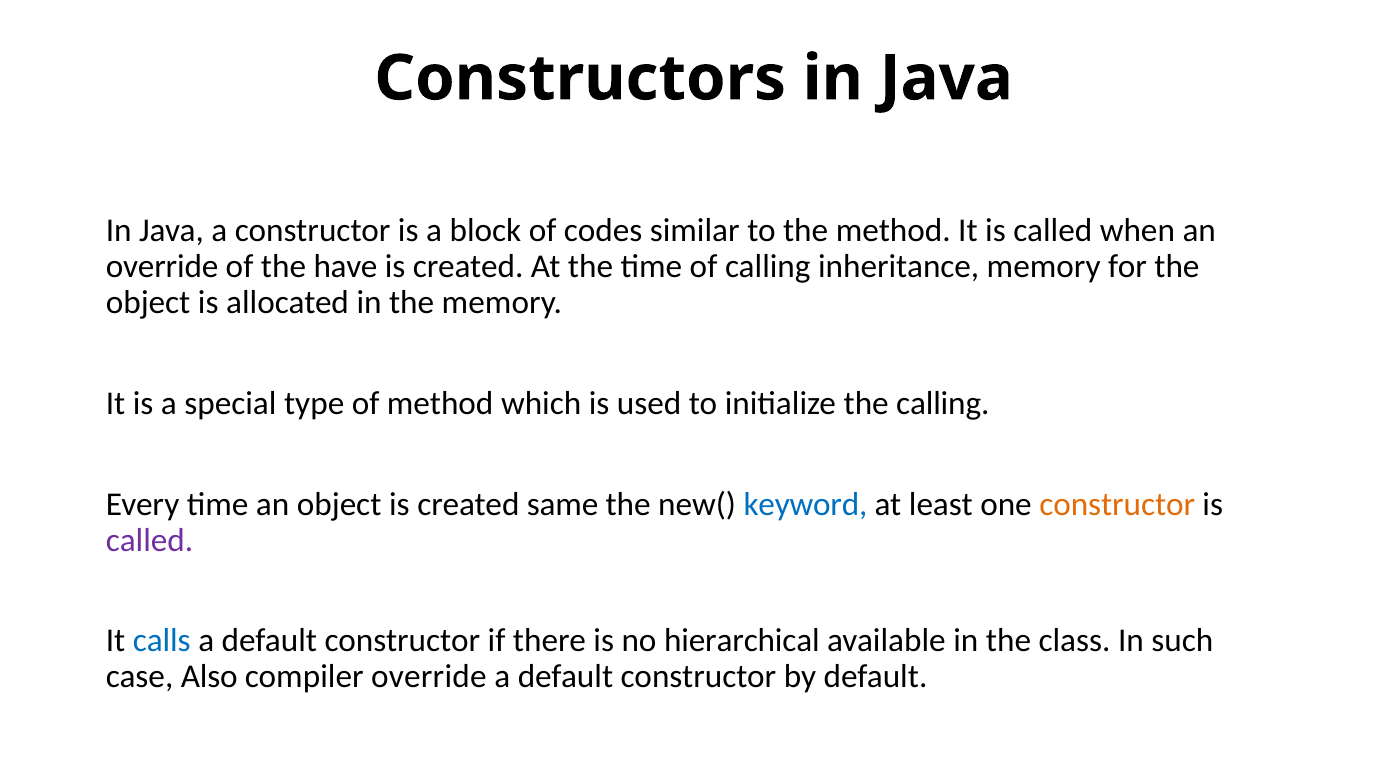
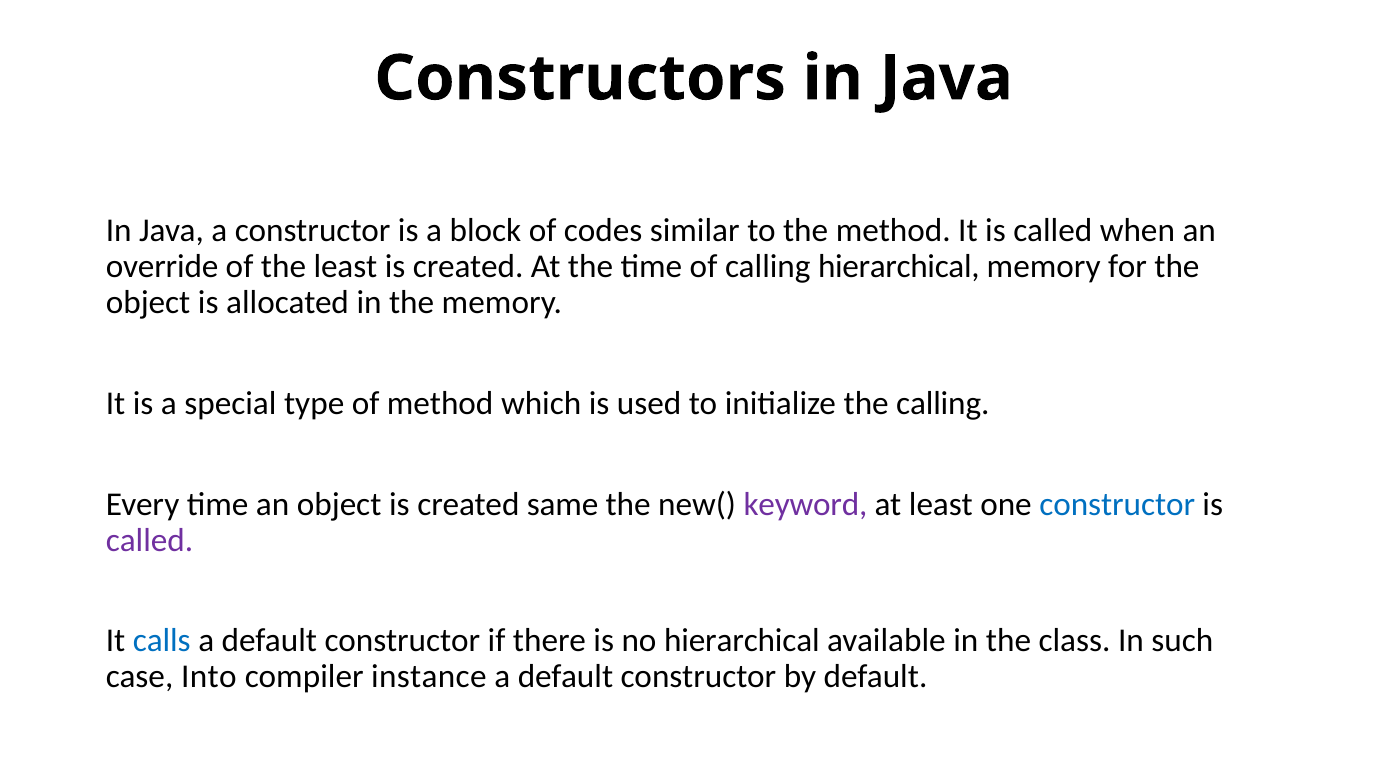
the have: have -> least (345, 267)
calling inheritance: inheritance -> hierarchical (899, 267)
keyword colour: blue -> purple (805, 504)
constructor colour: orange -> blue (1117, 504)
Also: Also -> Into (209, 676)
compiler override: override -> instance (429, 676)
